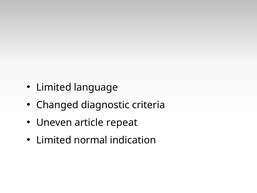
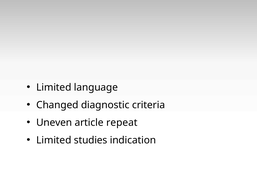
normal: normal -> studies (91, 140)
